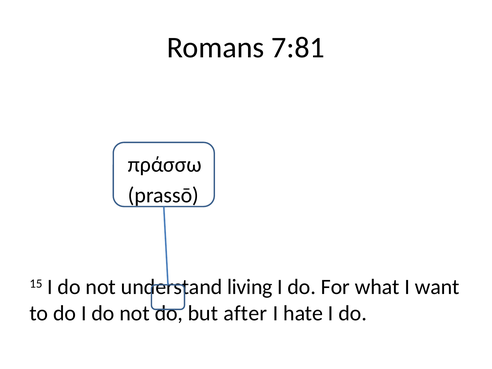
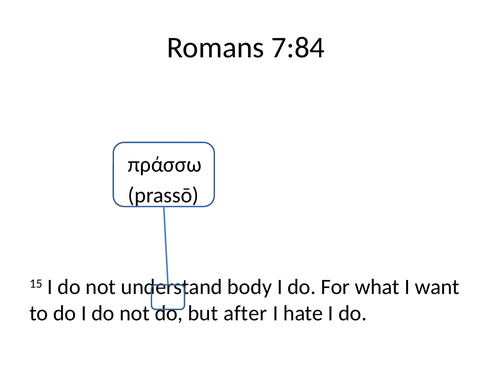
7:81: 7:81 -> 7:84 (298, 48)
living: living -> body (250, 287)
